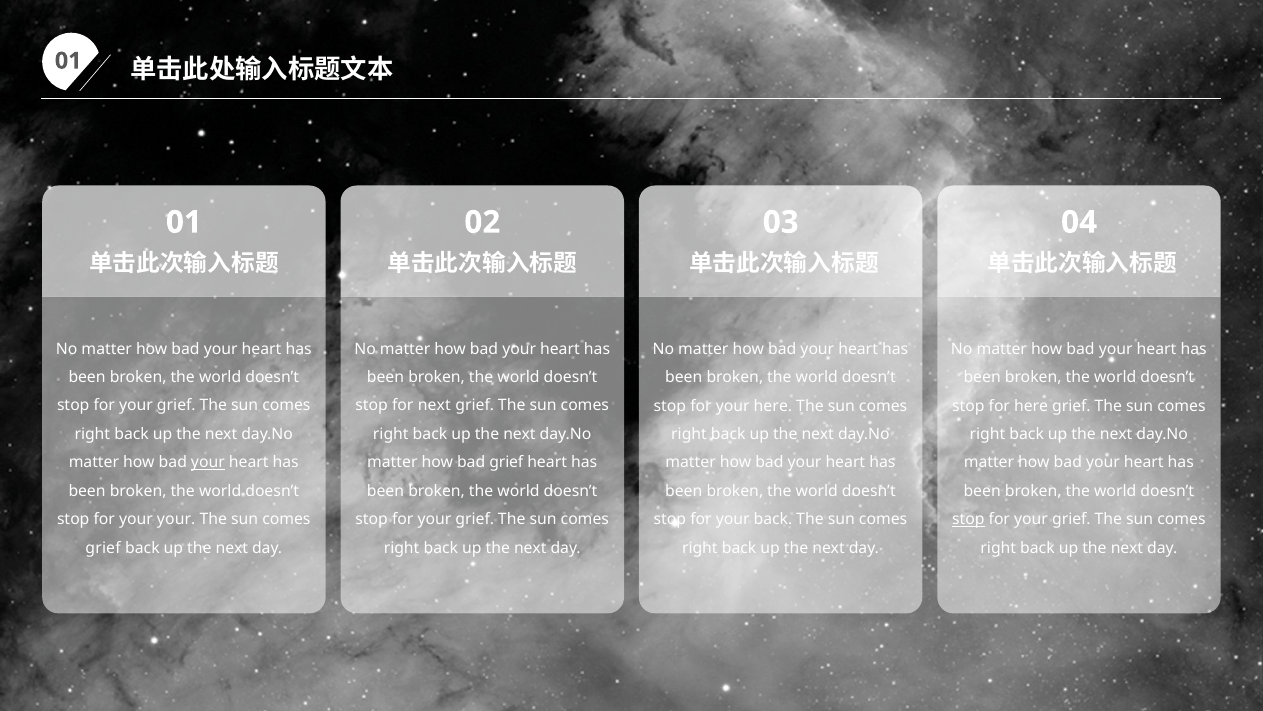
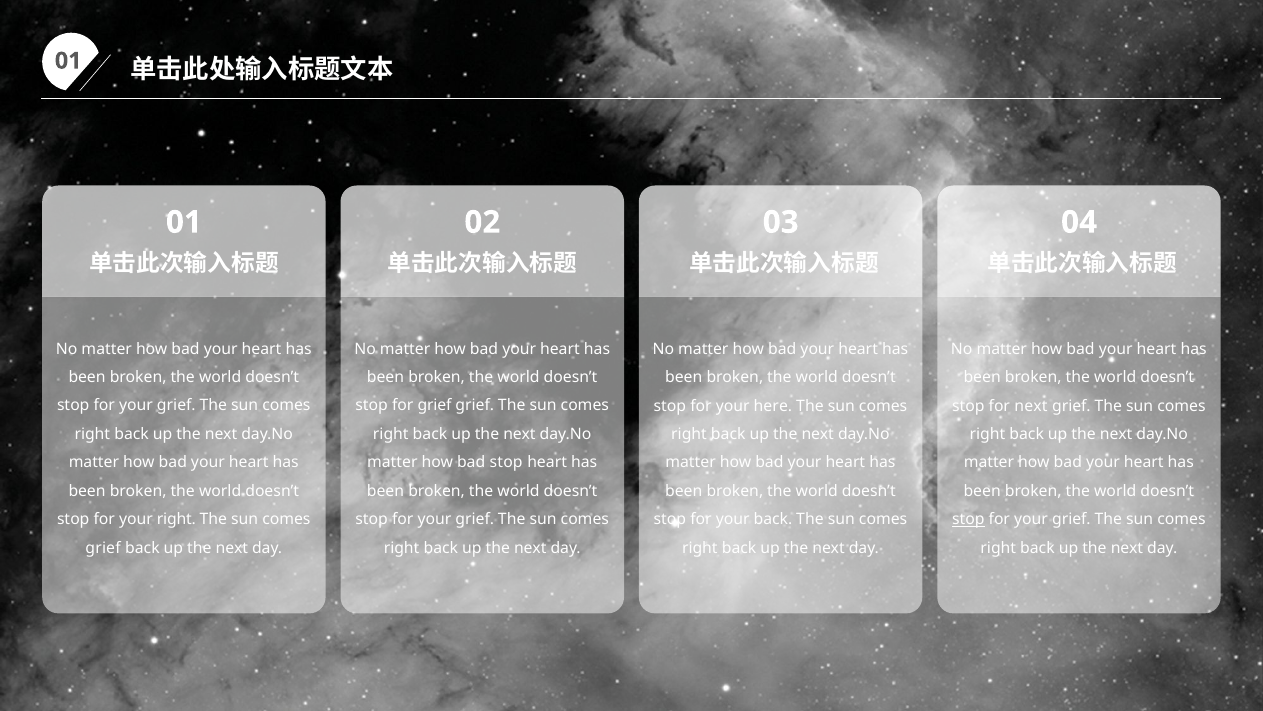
for next: next -> grief (435, 405)
for here: here -> next (1031, 406)
your underline: present -> none (208, 462)
bad grief: grief -> stop (506, 462)
your your: your -> right (176, 519)
